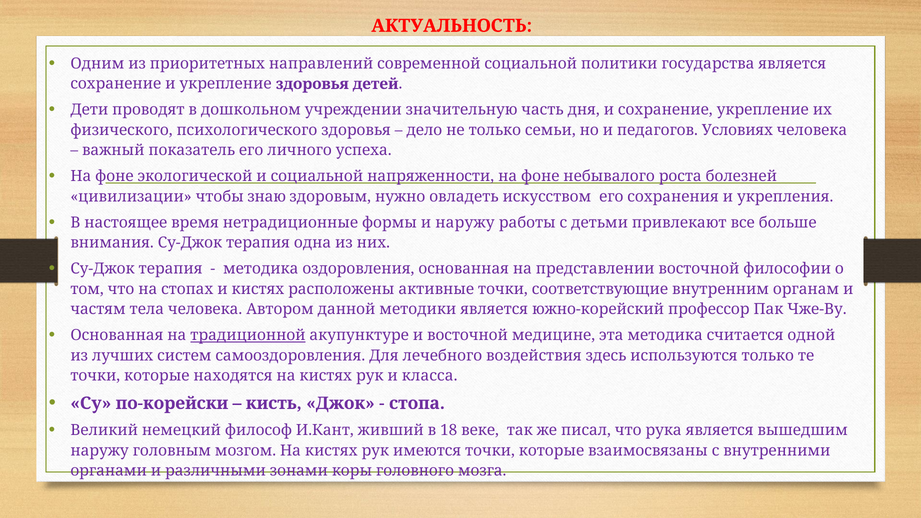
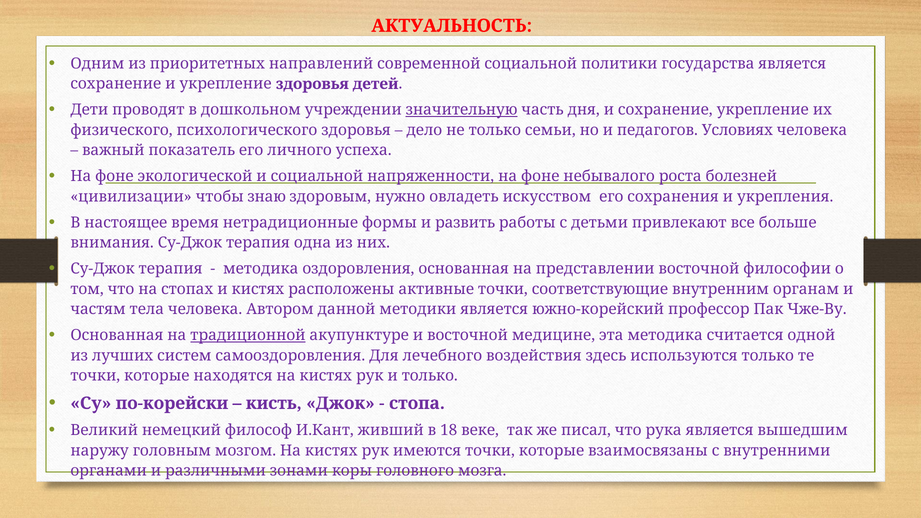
значительную underline: none -> present (462, 110)
и наружу: наружу -> развить (465, 223)
и класса: класса -> только (430, 376)
